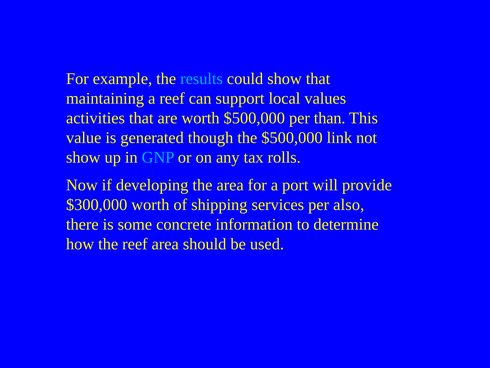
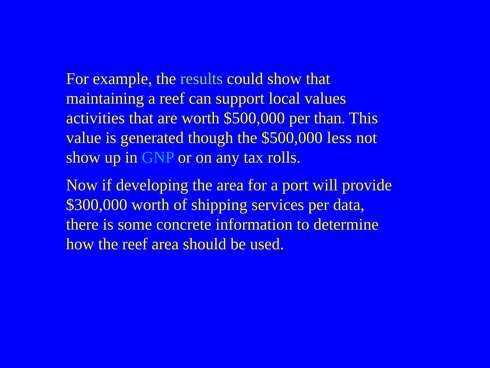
results colour: light blue -> light green (202, 79)
link: link -> less (339, 137)
also: also -> data (349, 204)
